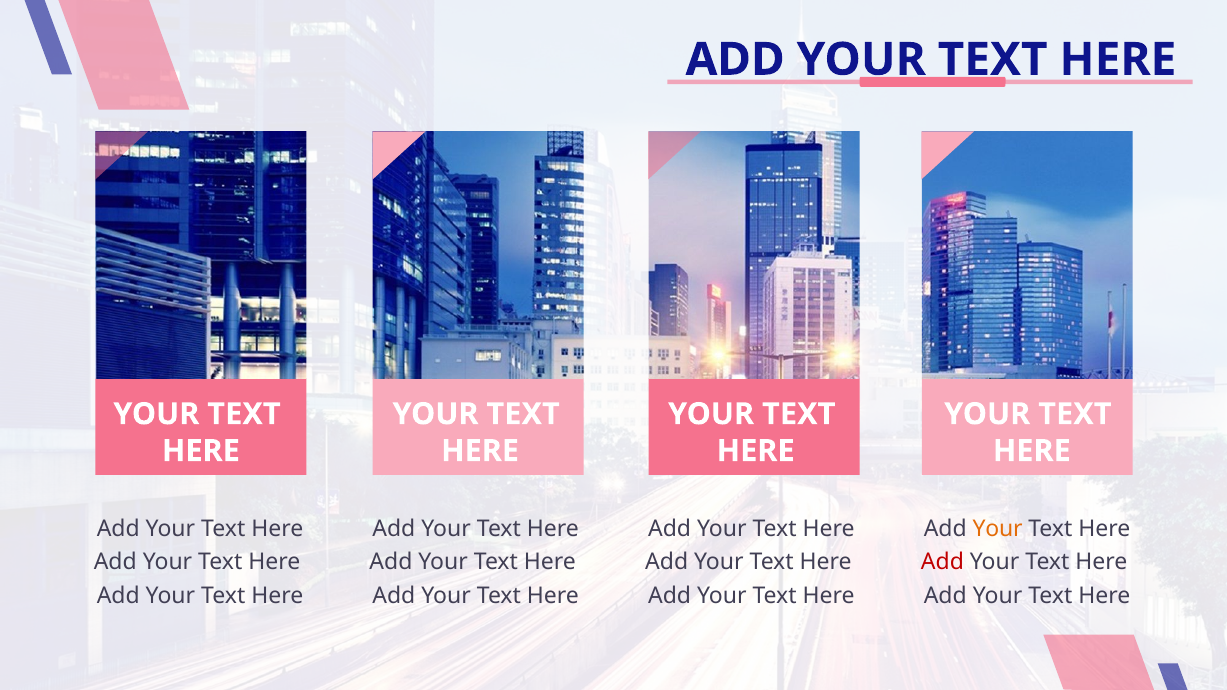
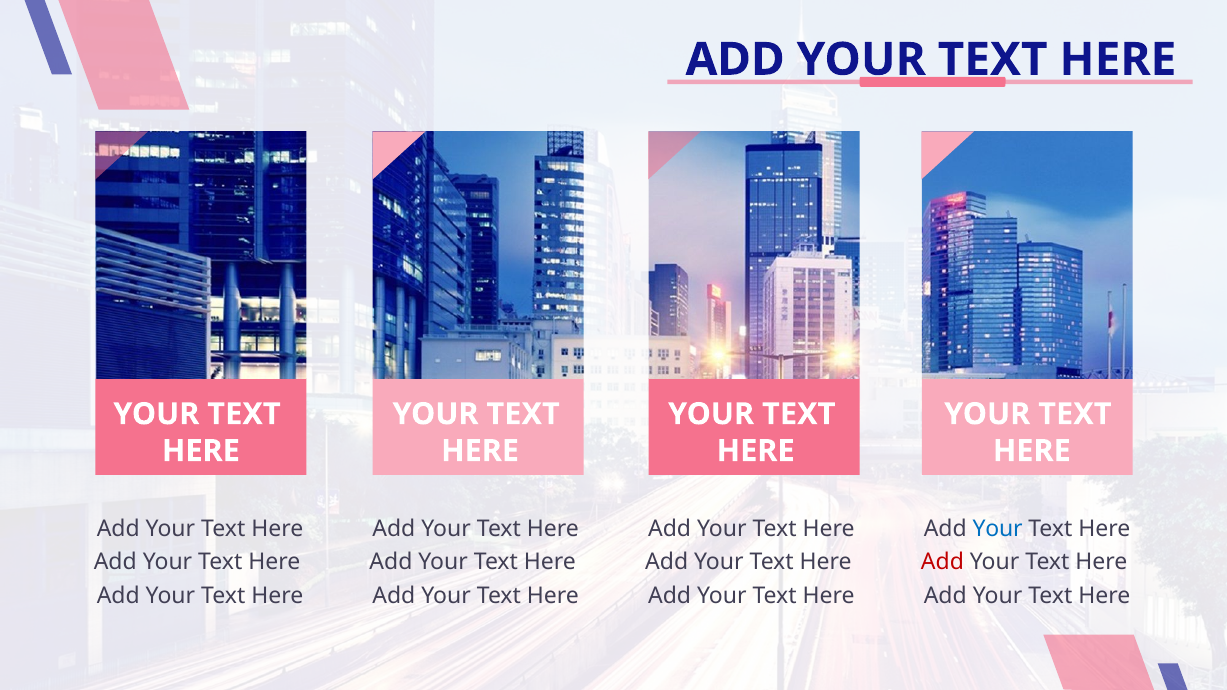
Your colour: orange -> blue (998, 529)
